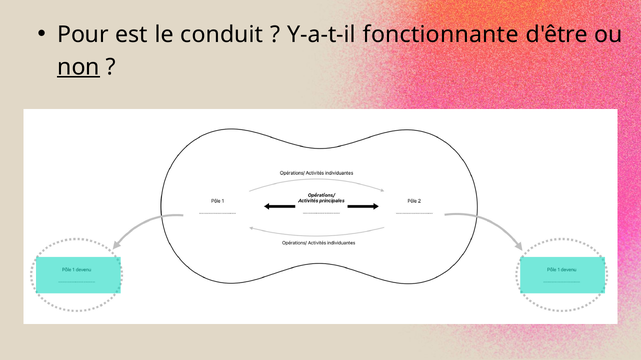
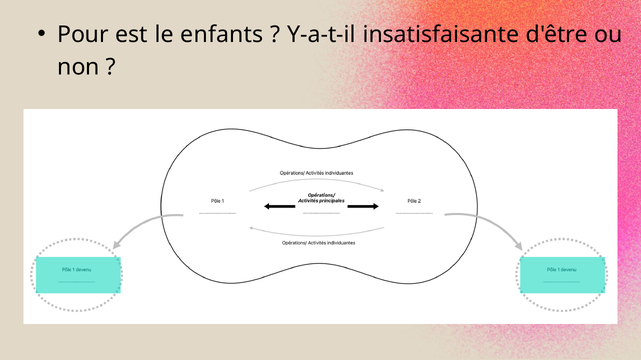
conduit: conduit -> enfants (222, 35)
fonctionnante: fonctionnante -> insatisfaisante (441, 35)
non underline: present -> none (79, 67)
